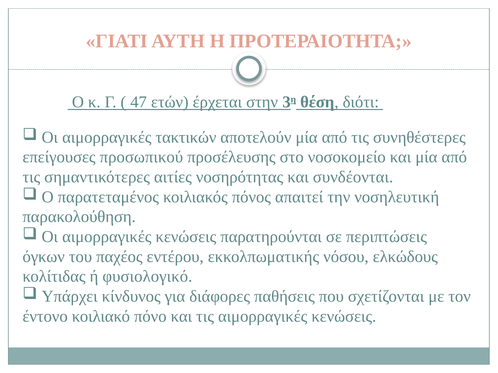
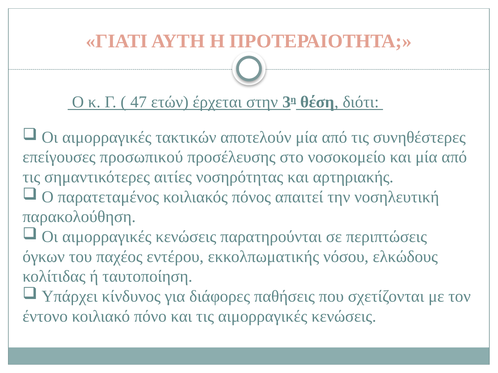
συνδέονται: συνδέονται -> αρτηριακής (353, 177)
φυσιολογικό: φυσιολογικό -> ταυτοποίηση (147, 277)
